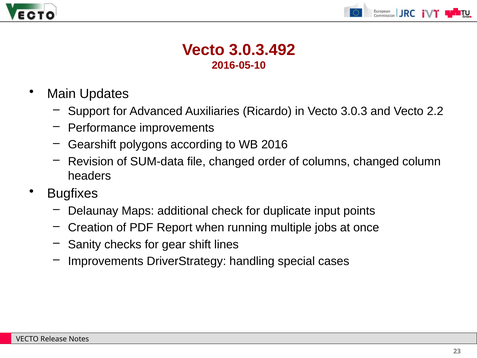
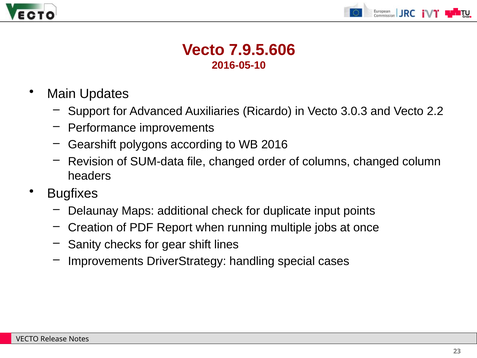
3.0.3.492: 3.0.3.492 -> 7.9.5.606 (262, 50)
